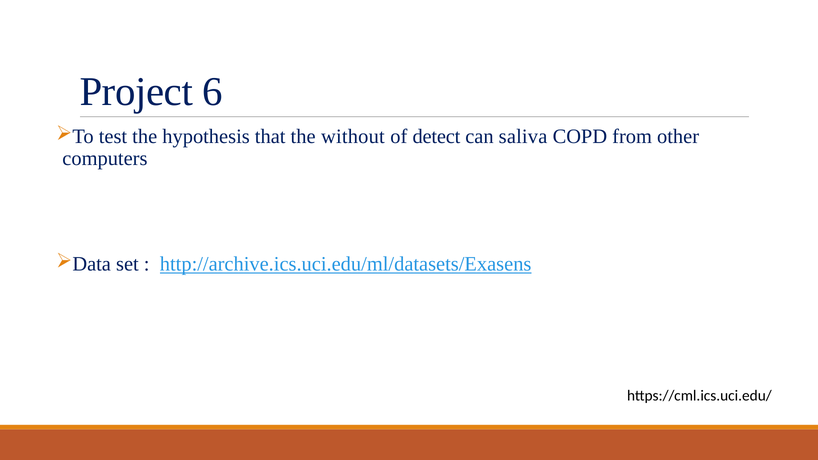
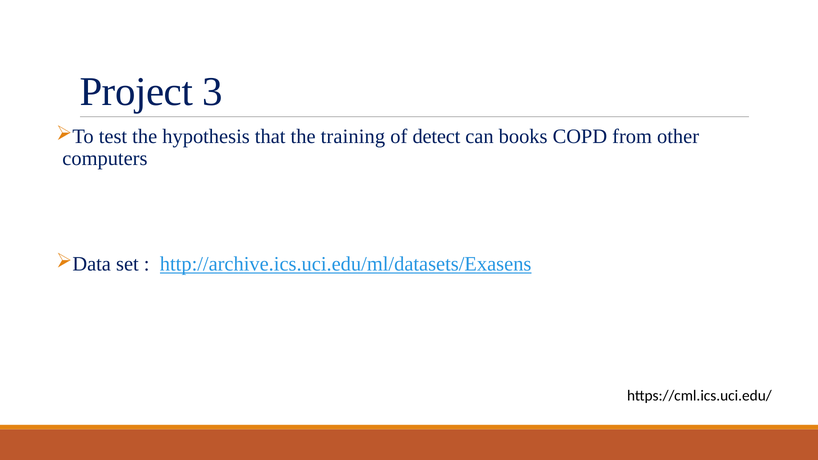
6: 6 -> 3 (213, 92)
without: without -> training (353, 136)
saliva: saliva -> books (523, 136)
